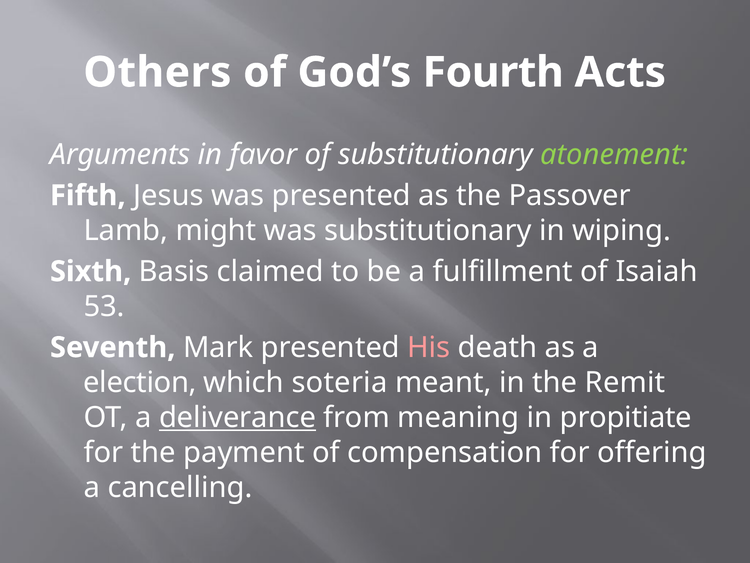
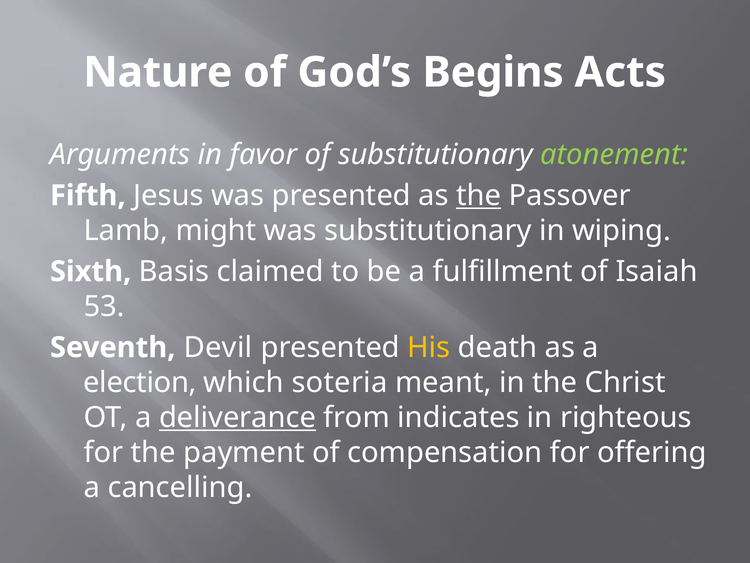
Others: Others -> Nature (158, 72)
Fourth: Fourth -> Begins (493, 72)
the underline: none -> present (479, 195)
Mark: Mark -> Devil (218, 347)
His colour: pink -> yellow (429, 347)
Remit: Remit -> Christ (625, 382)
meaning: meaning -> indicates (458, 417)
propitiate: propitiate -> righteous (626, 417)
